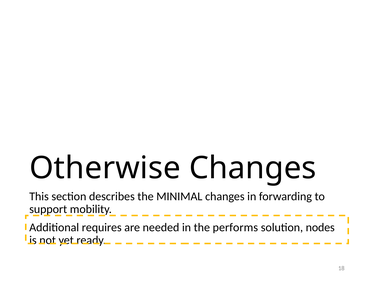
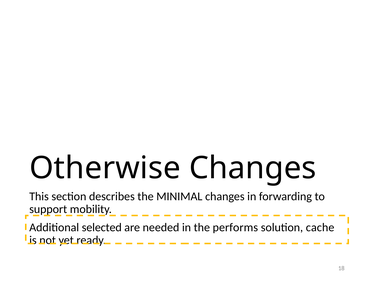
requires: requires -> selected (102, 227)
nodes: nodes -> cache (320, 227)
